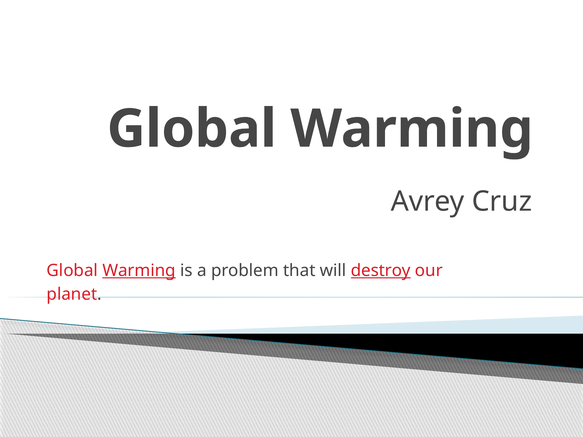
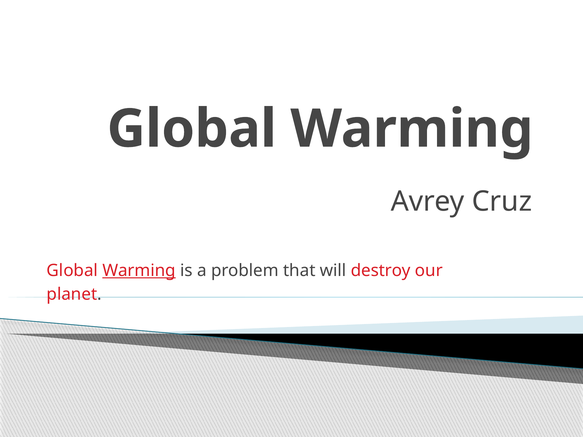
destroy underline: present -> none (381, 271)
